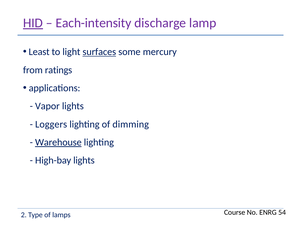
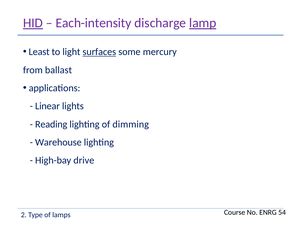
lamp underline: none -> present (203, 23)
ratings: ratings -> ballast (58, 70)
Vapor: Vapor -> Linear (47, 106)
Loggers: Loggers -> Reading (51, 124)
Warehouse underline: present -> none (58, 142)
High-bay lights: lights -> drive (84, 160)
